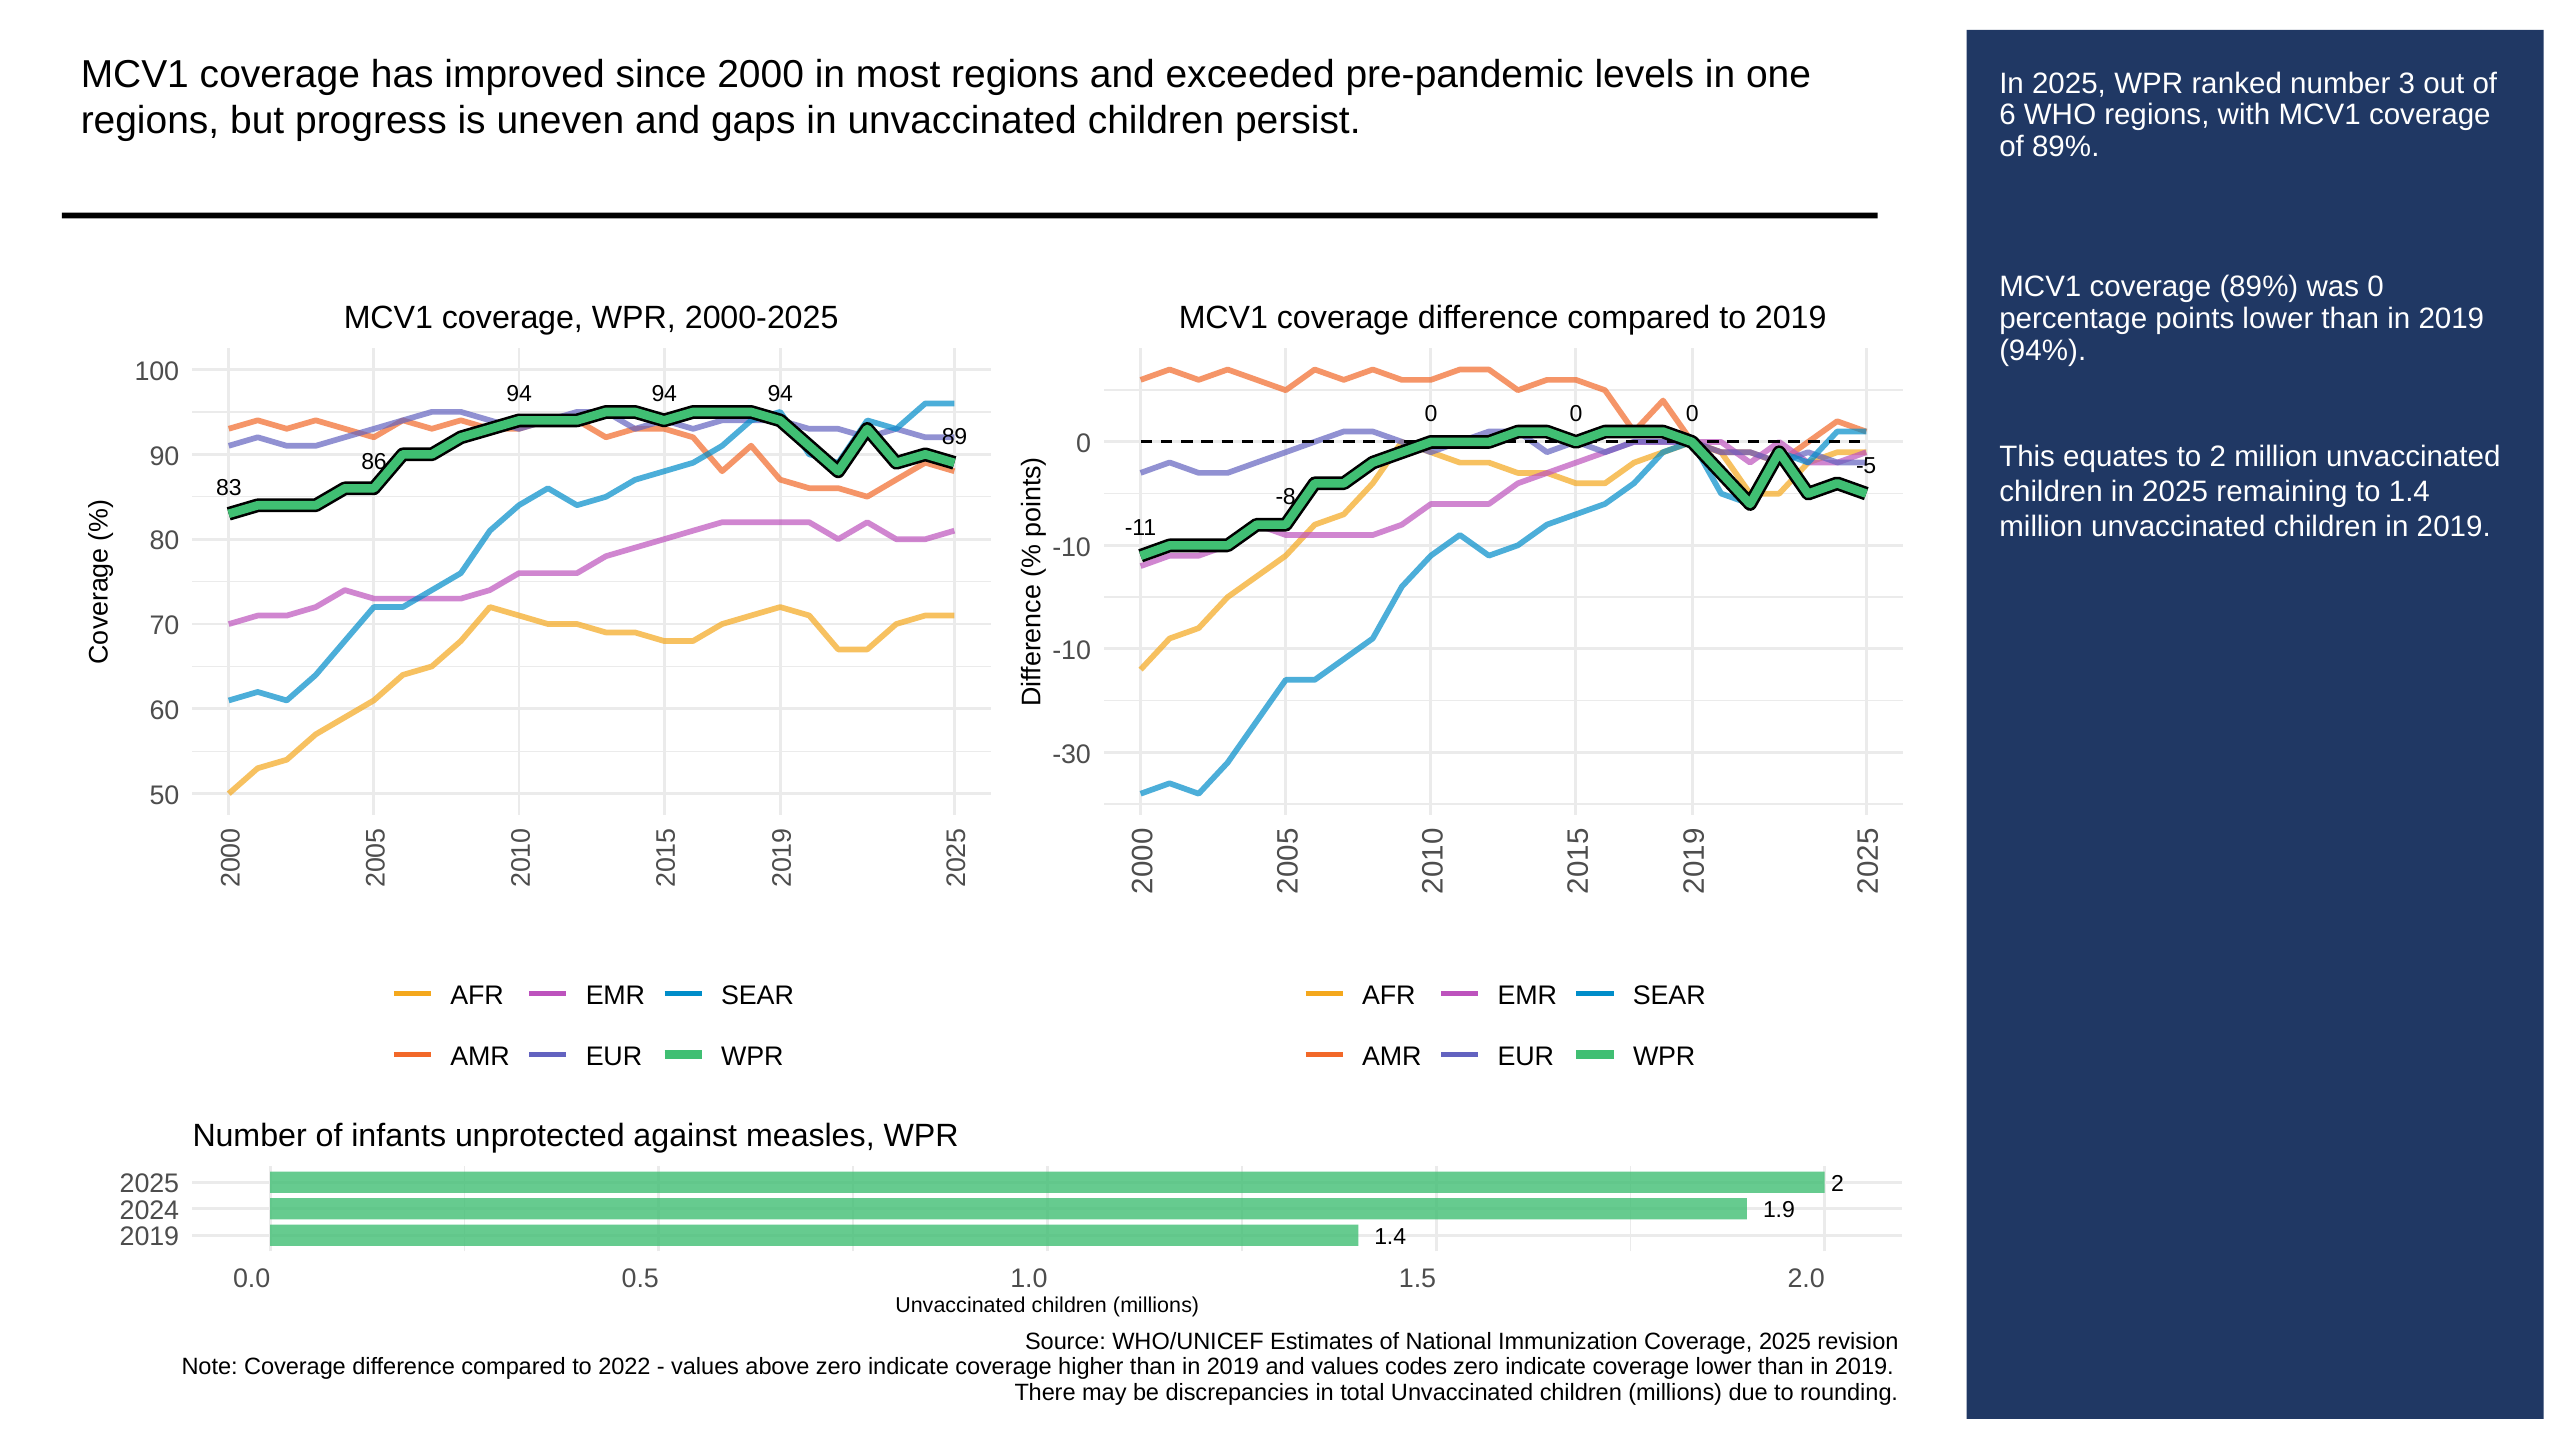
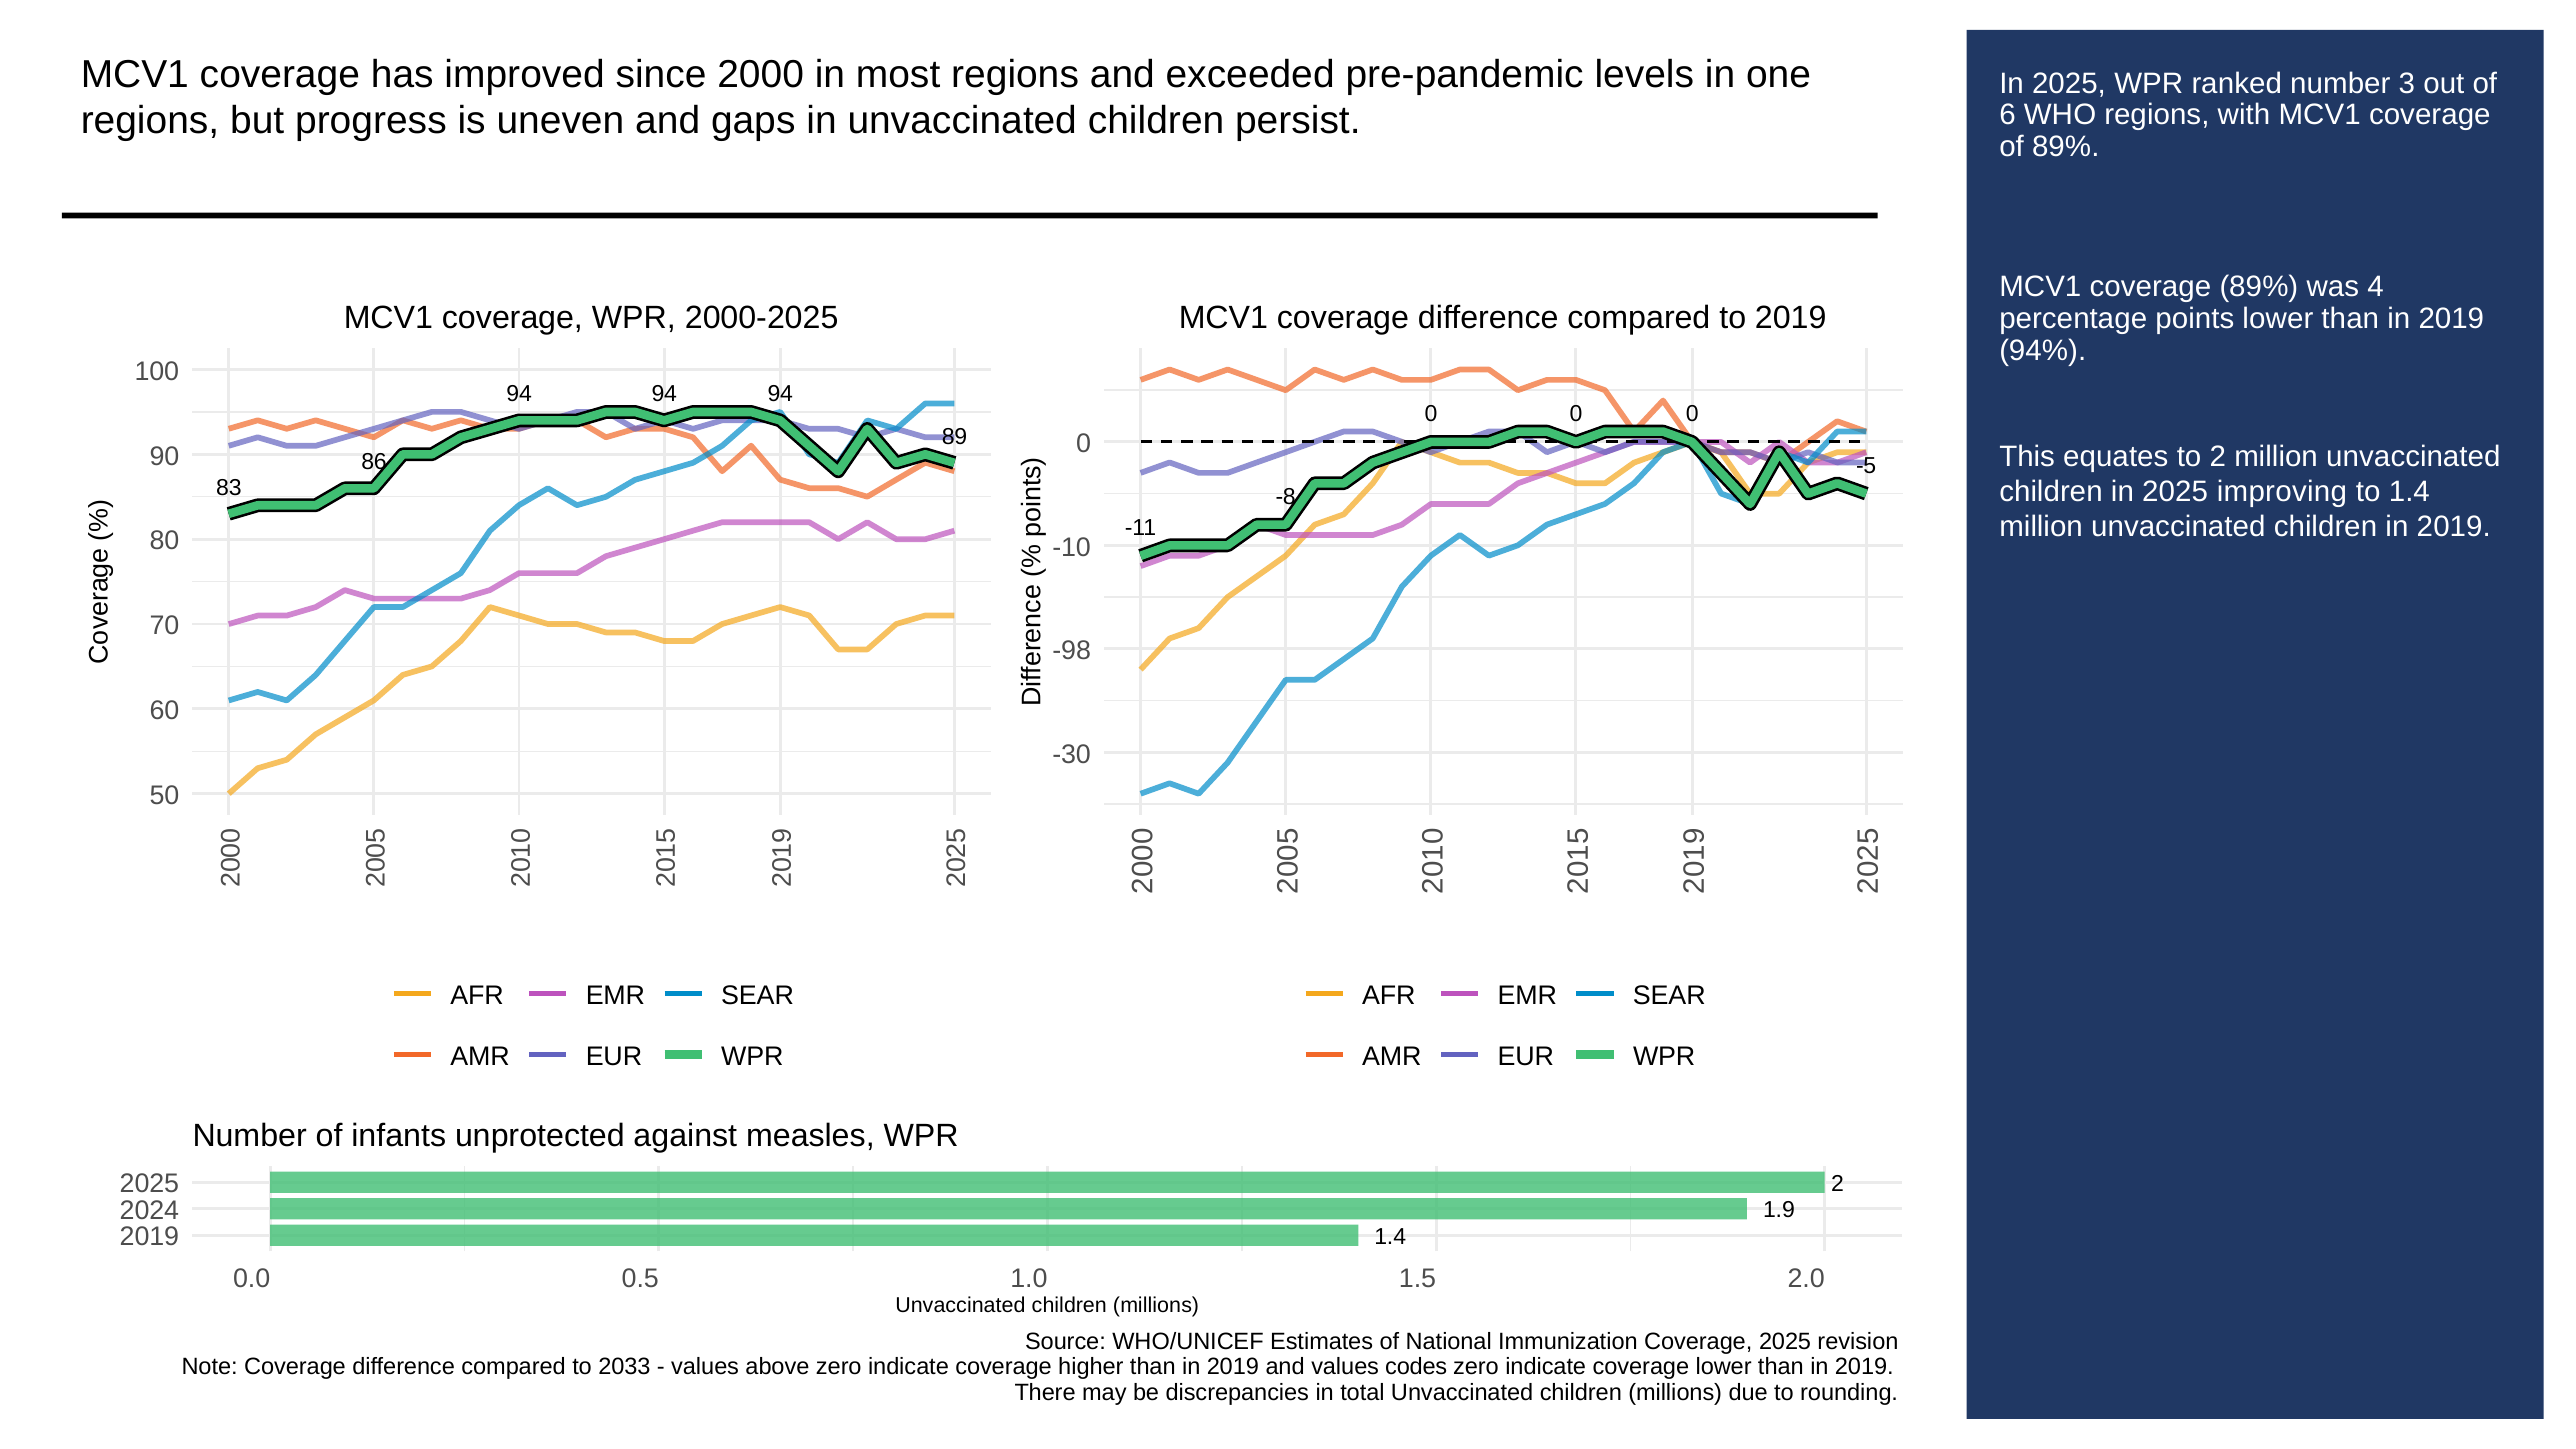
was 0: 0 -> 4 (2376, 287)
remaining: remaining -> improving (2282, 492)
-10: -10 -> -98 (1072, 651)
2022: 2022 -> 2033 (624, 1367)
